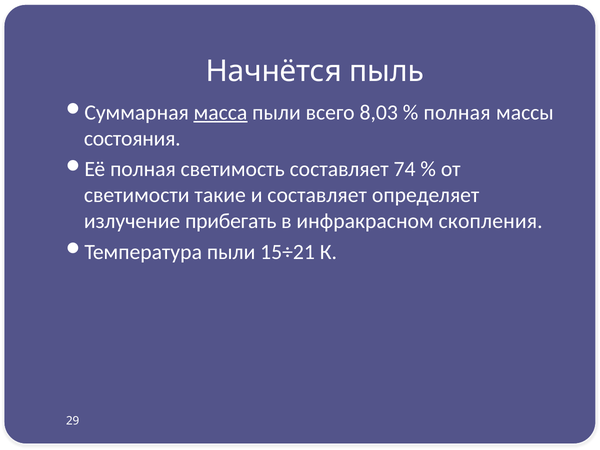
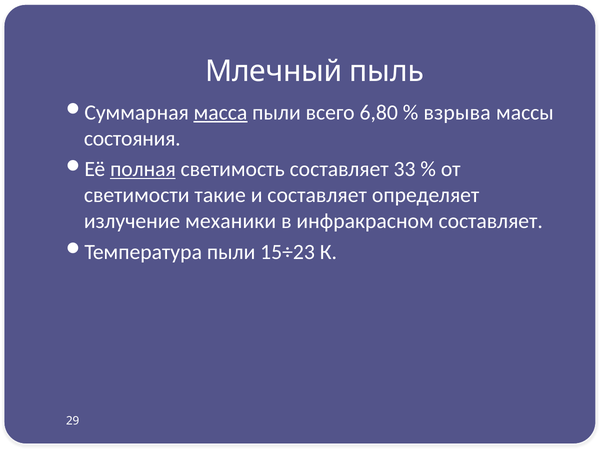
Начнётся: Начнётся -> Млечный (274, 71)
8,03: 8,03 -> 6,80 (379, 113)
полная: полная -> взрыва (457, 113)
полная underline: none -> present (143, 169)
74: 74 -> 33 (405, 169)
прибегать: прибегать -> механики (231, 221)
инфракрасном скопления: скопления -> составляет (491, 221)
15÷21: 15÷21 -> 15÷23 (288, 252)
